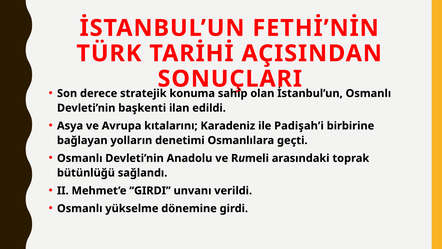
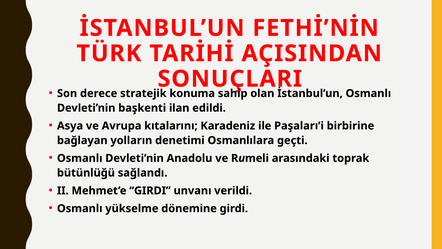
Padişah’i: Padişah’i -> Paşaları’i (299, 126)
